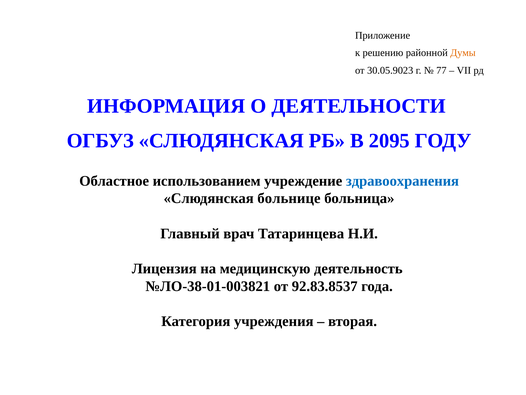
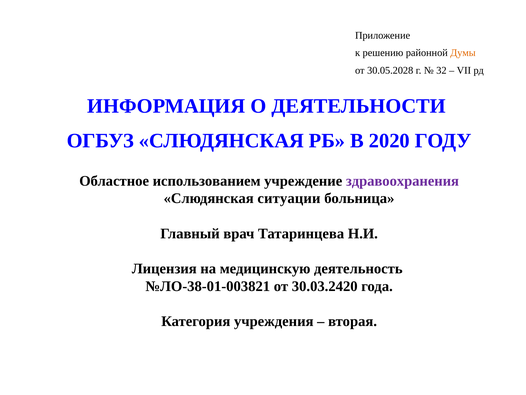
30.05.9023: 30.05.9023 -> 30.05.2028 (390, 70)
77: 77 -> 32 (441, 70)
2095: 2095 -> 2020 (389, 141)
здравоохранения colour: blue -> purple (402, 181)
больнице: больнице -> ситуации (289, 198)
92.83.8537: 92.83.8537 -> 30.03.2420 (325, 286)
